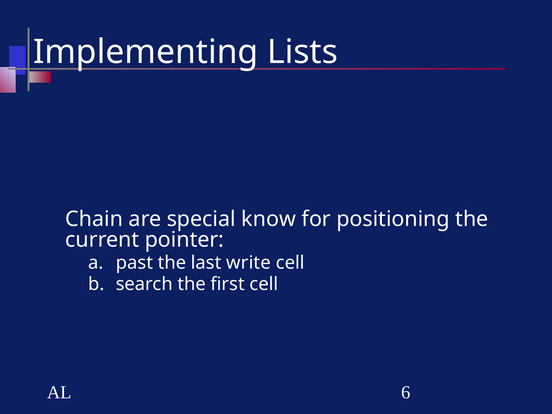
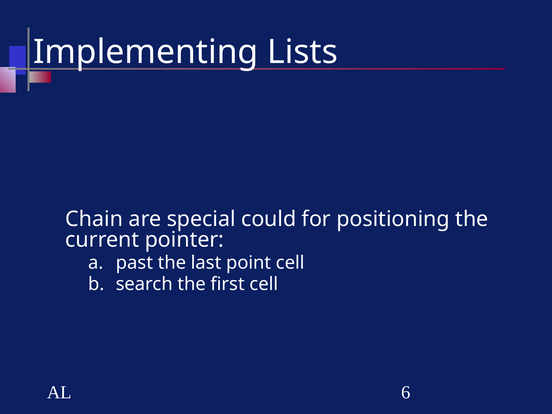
know: know -> could (269, 219)
write: write -> point (249, 263)
